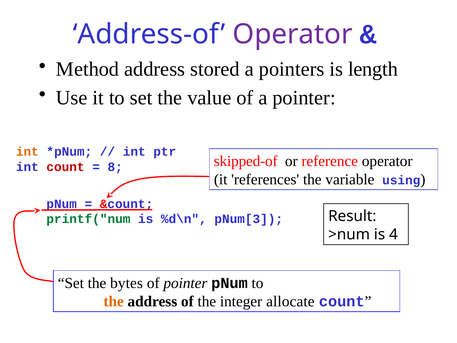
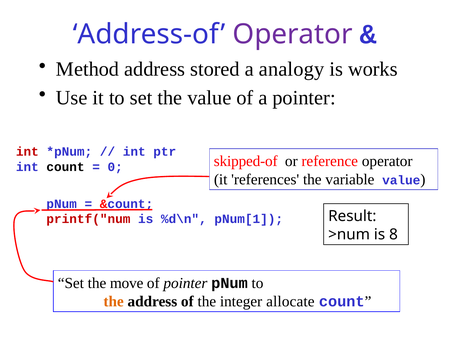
pointers: pointers -> analogy (292, 69)
length: length -> works (373, 69)
int colour: orange -> red (27, 152)
count colour: red -> black (65, 167)
8: 8 -> 0 (115, 167)
variable using: using -> value (401, 180)
printf("num colour: green -> red (88, 219)
pNum[3: pNum[3 -> pNum[1 (249, 219)
4: 4 -> 8 (393, 234)
bytes: bytes -> move (127, 283)
